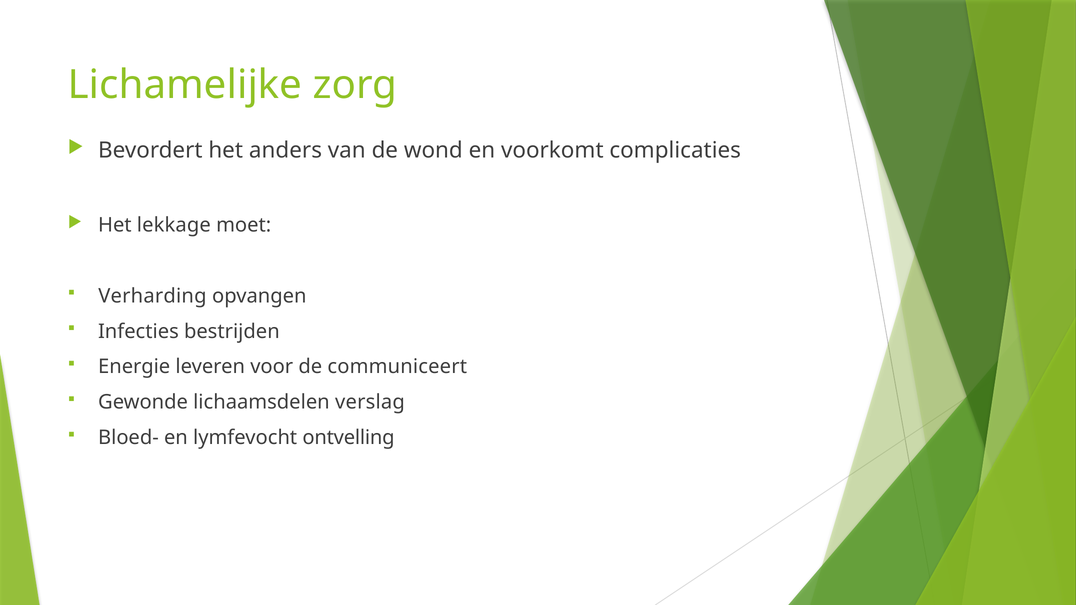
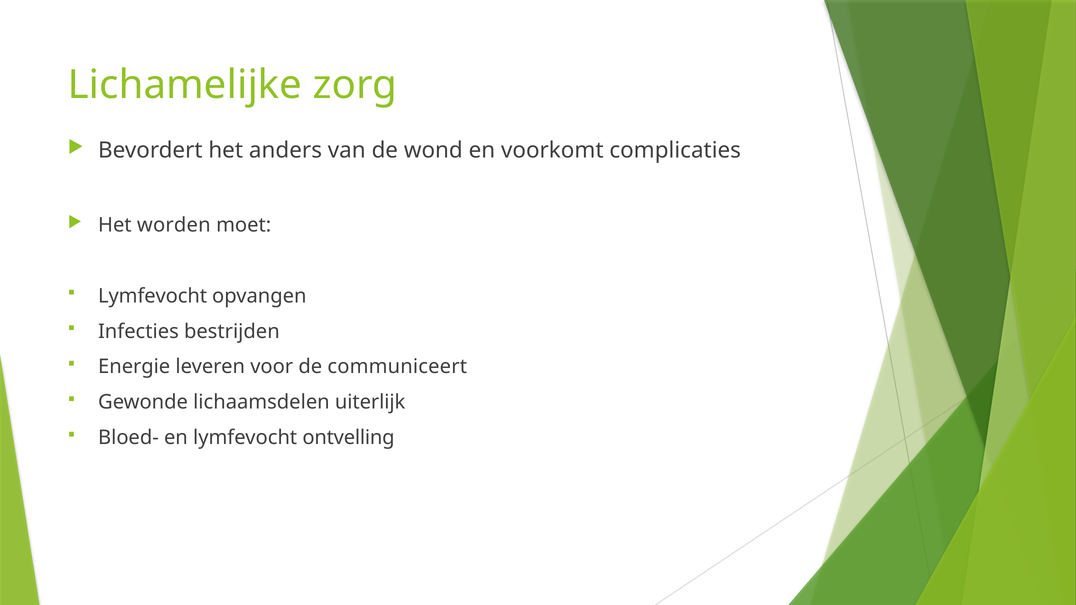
lekkage: lekkage -> worden (174, 225)
Verharding: Verharding -> Lymfevocht (153, 296)
verslag: verslag -> uiterlijk (370, 402)
